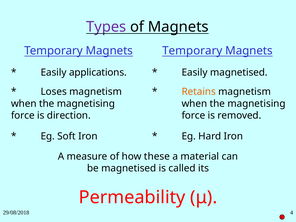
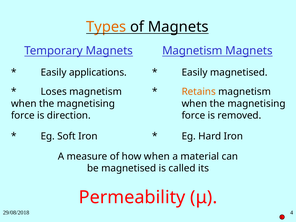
Types colour: purple -> orange (106, 27)
Temporary Magnets Temporary: Temporary -> Magnetism (192, 51)
how these: these -> when (157, 156)
